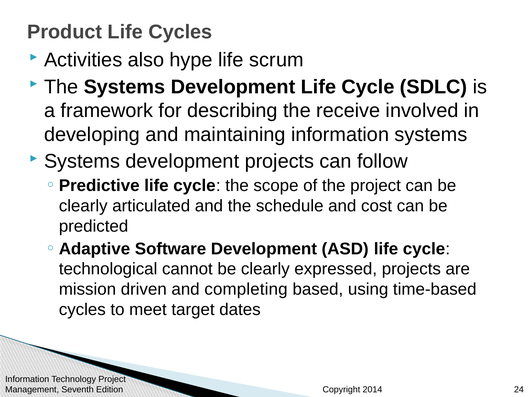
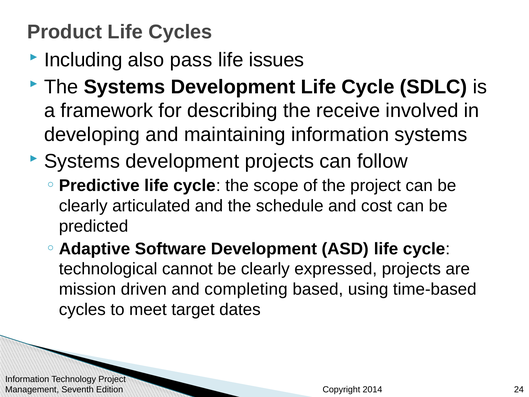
Activities: Activities -> Including (83, 60)
hype: hype -> pass (191, 60)
scrum: scrum -> issues (277, 60)
